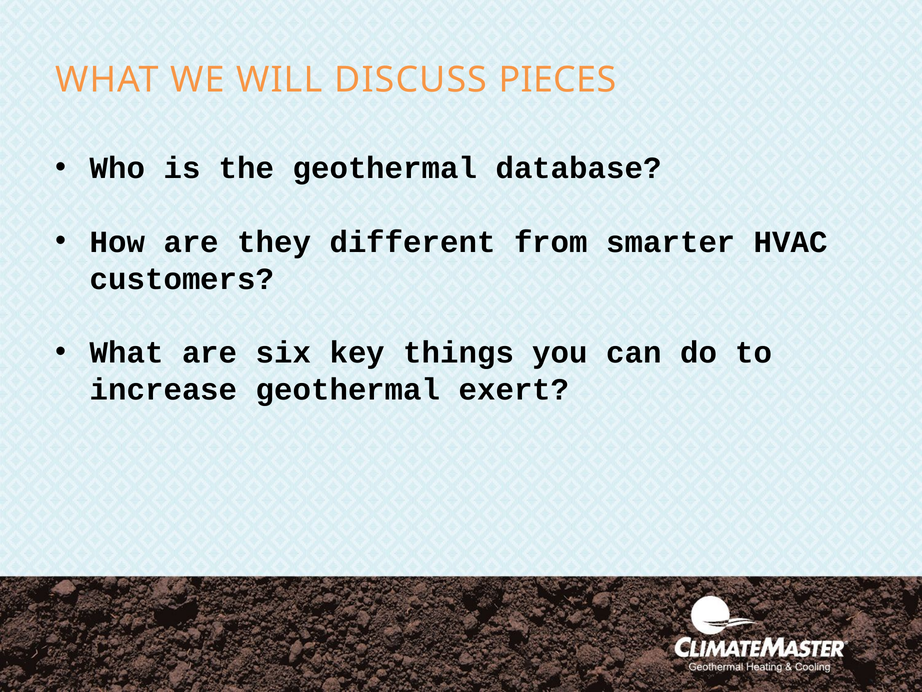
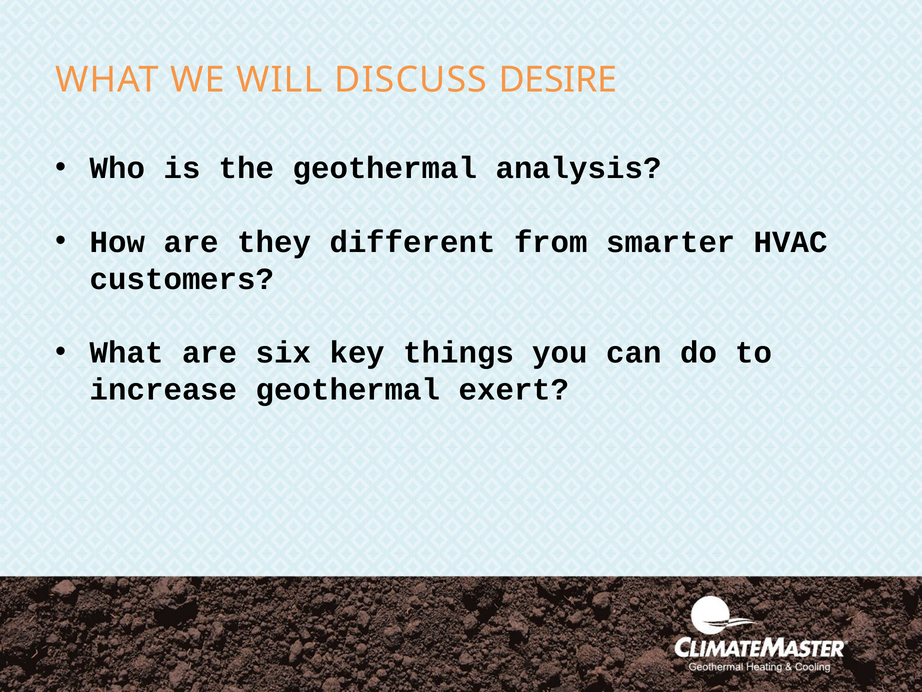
PIECES: PIECES -> DESIRE (558, 80)
database: database -> analysis (579, 168)
